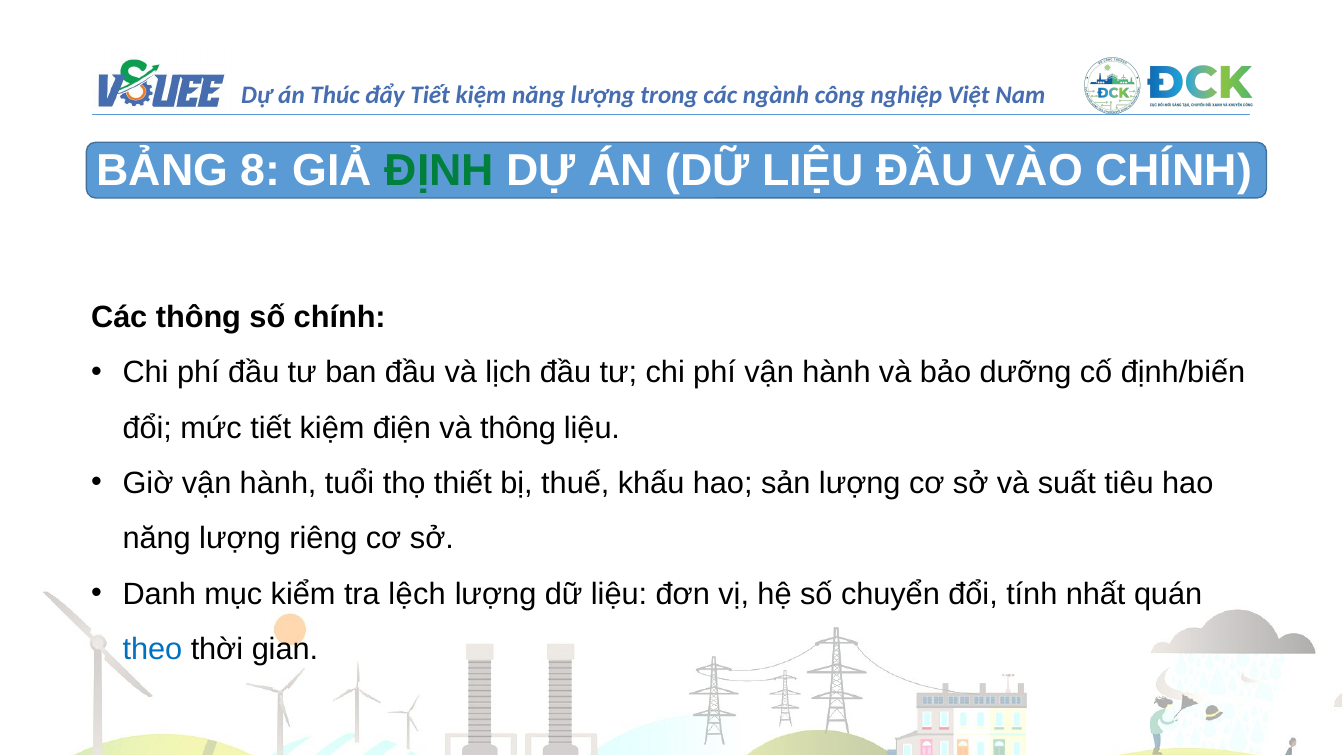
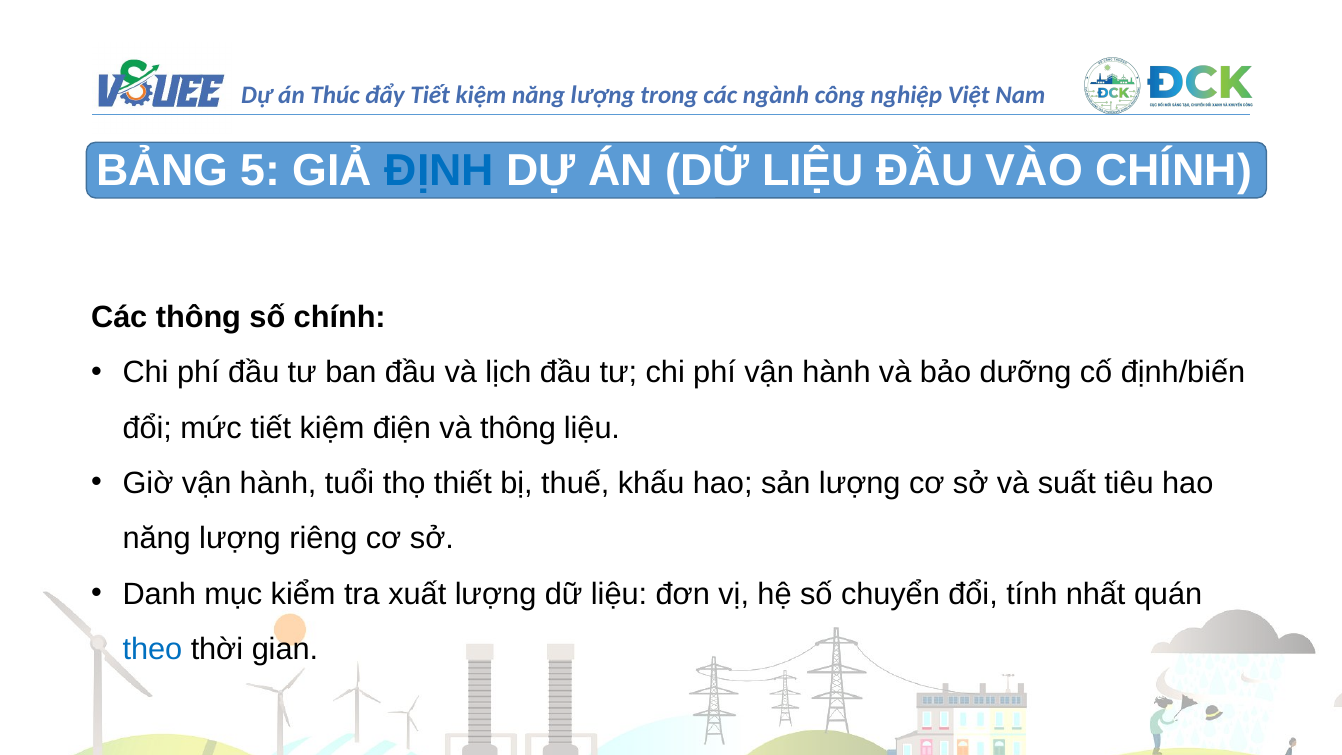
8: 8 -> 5 (260, 171)
ĐỊNH colour: green -> blue (439, 171)
lệch: lệch -> xuất (417, 594)
